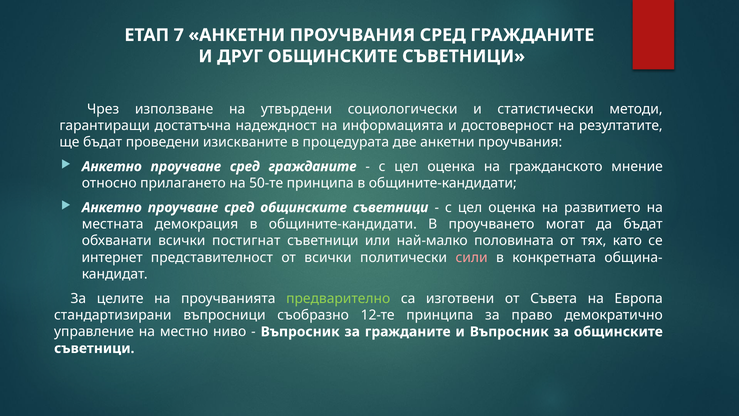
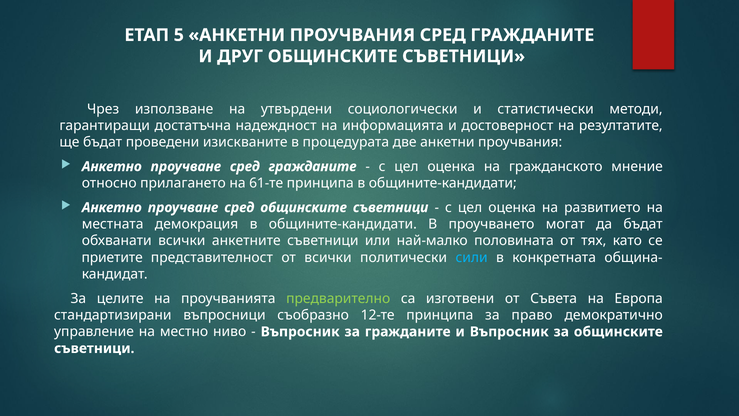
7: 7 -> 5 (179, 35)
50-те: 50-те -> 61-те (266, 183)
постигнат: постигнат -> анкетните (246, 241)
интернет: интернет -> приетите (112, 257)
сили colour: pink -> light blue (472, 257)
